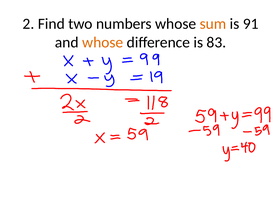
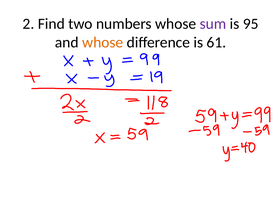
sum colour: orange -> purple (213, 24)
91: 91 -> 95 (251, 24)
83: 83 -> 61 (216, 42)
